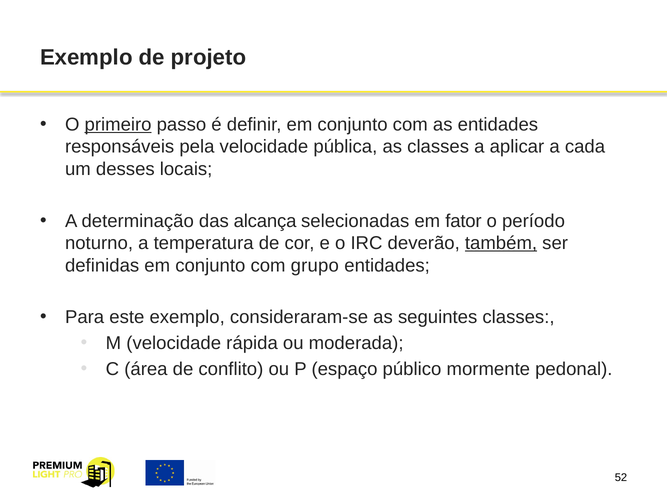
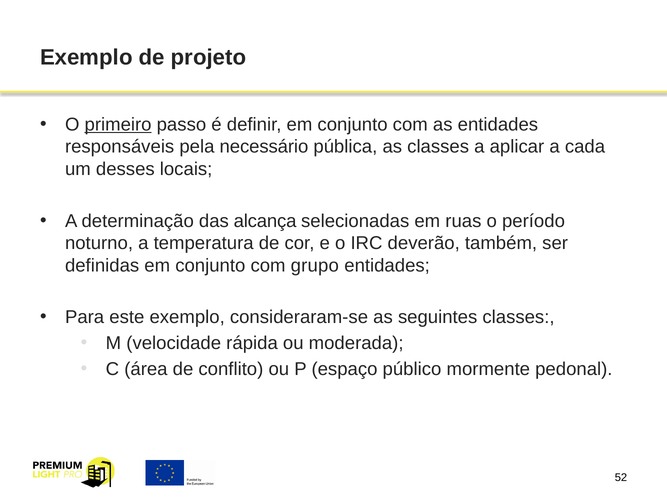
pela velocidade: velocidade -> necessário (264, 147)
fator: fator -> ruas (463, 221)
também underline: present -> none (501, 243)
